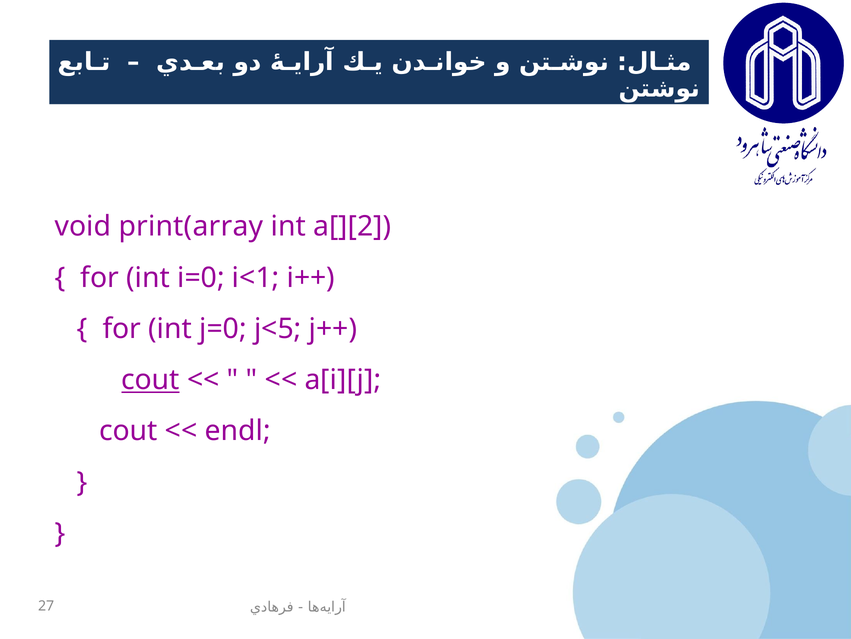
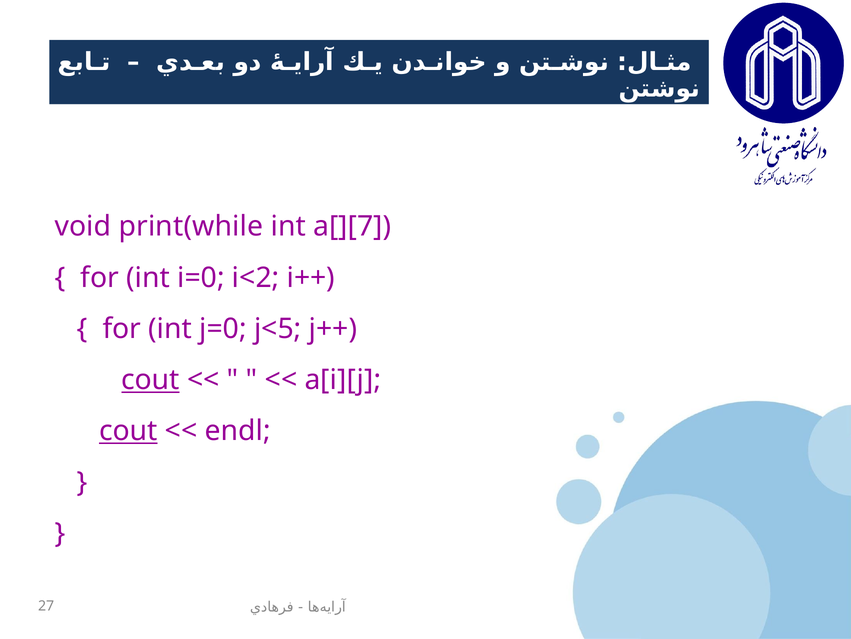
print(array: print(array -> print(while (191, 226)
a[][2: a[][2 -> a[][7 (352, 226)
i<1: i<1 -> i<2 (256, 277)
cout underline: none -> present (128, 431)
